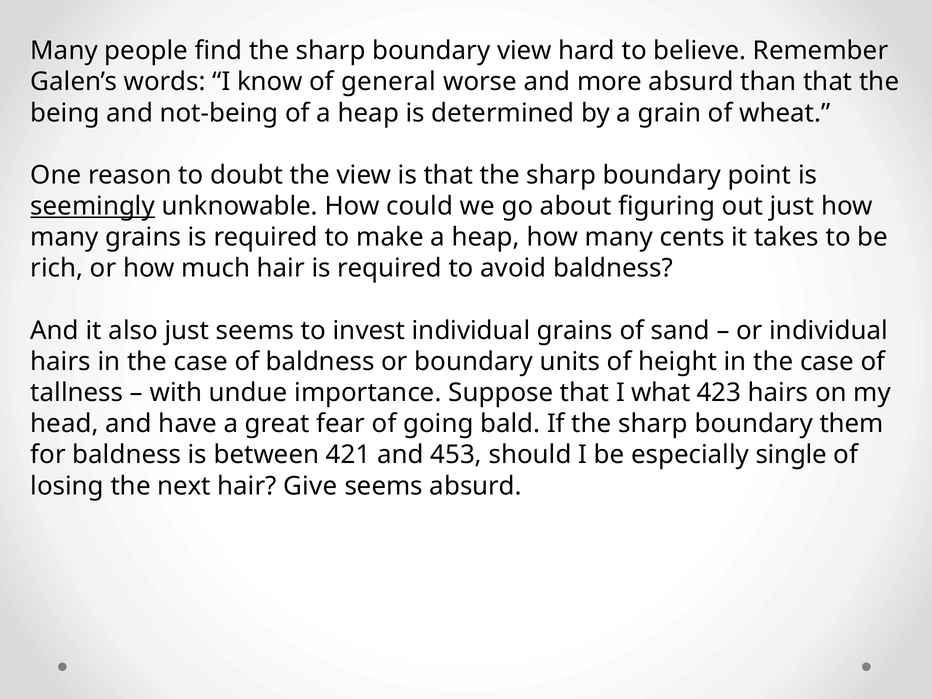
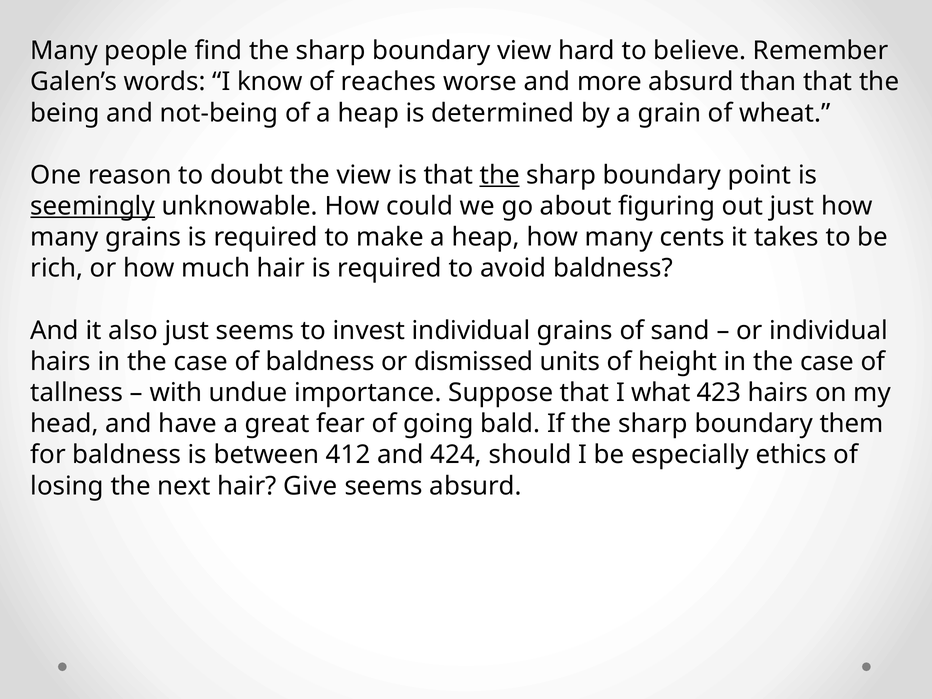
general: general -> reaches (389, 82)
the underline: none -> present (500, 175)
or boundary: boundary -> dismissed (474, 362)
421: 421 -> 412 (348, 455)
453: 453 -> 424 (456, 455)
single: single -> ethics (791, 455)
